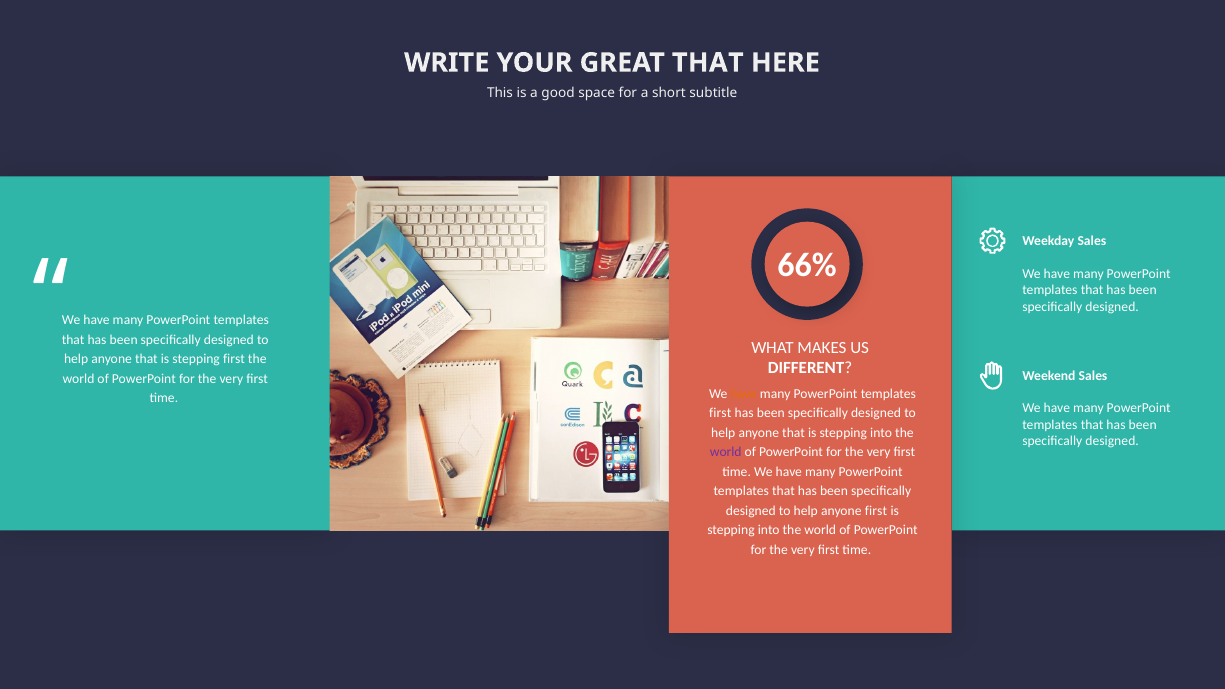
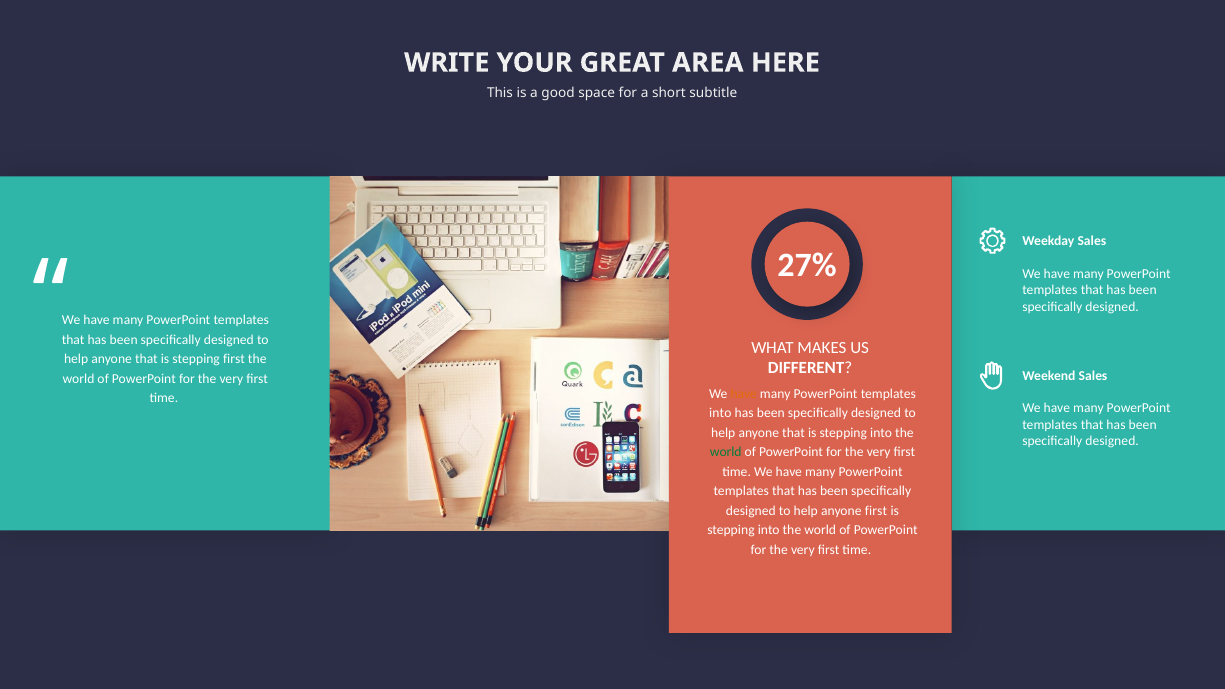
GREAT THAT: THAT -> AREA (708, 63)
66%: 66% -> 27% (807, 265)
first: first -> into (720, 413)
world colour: purple -> green (726, 452)
